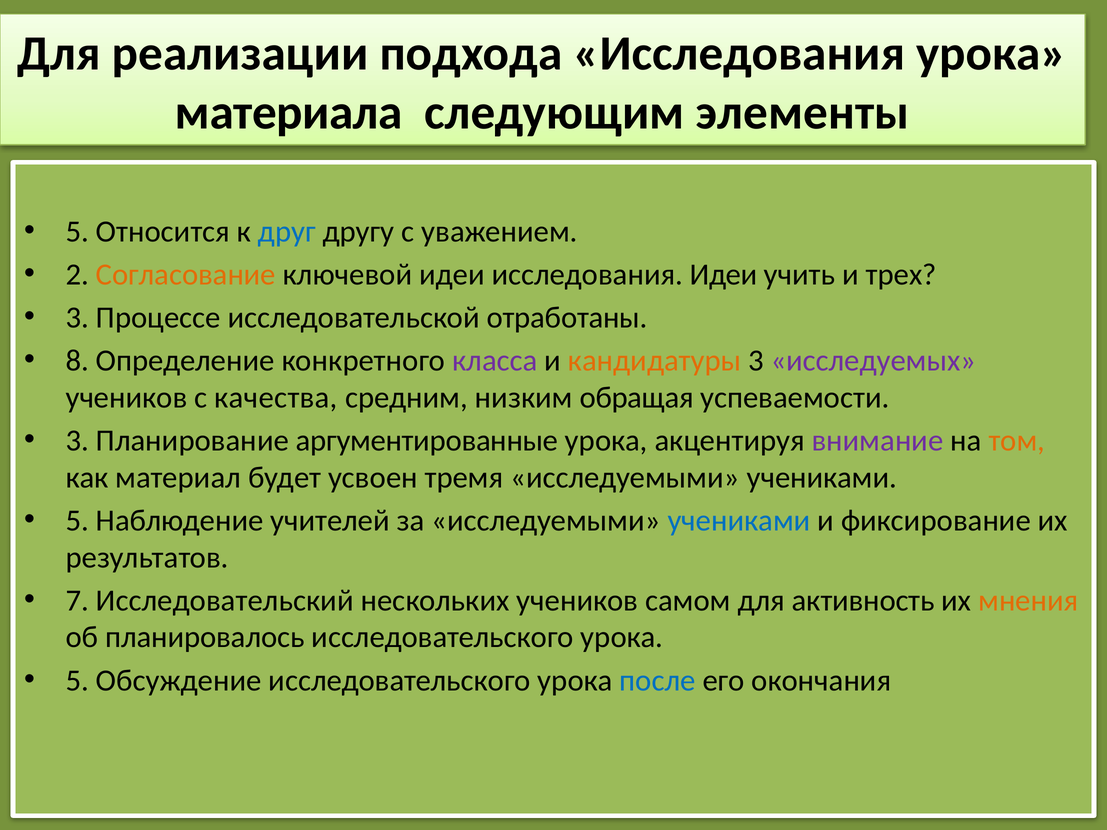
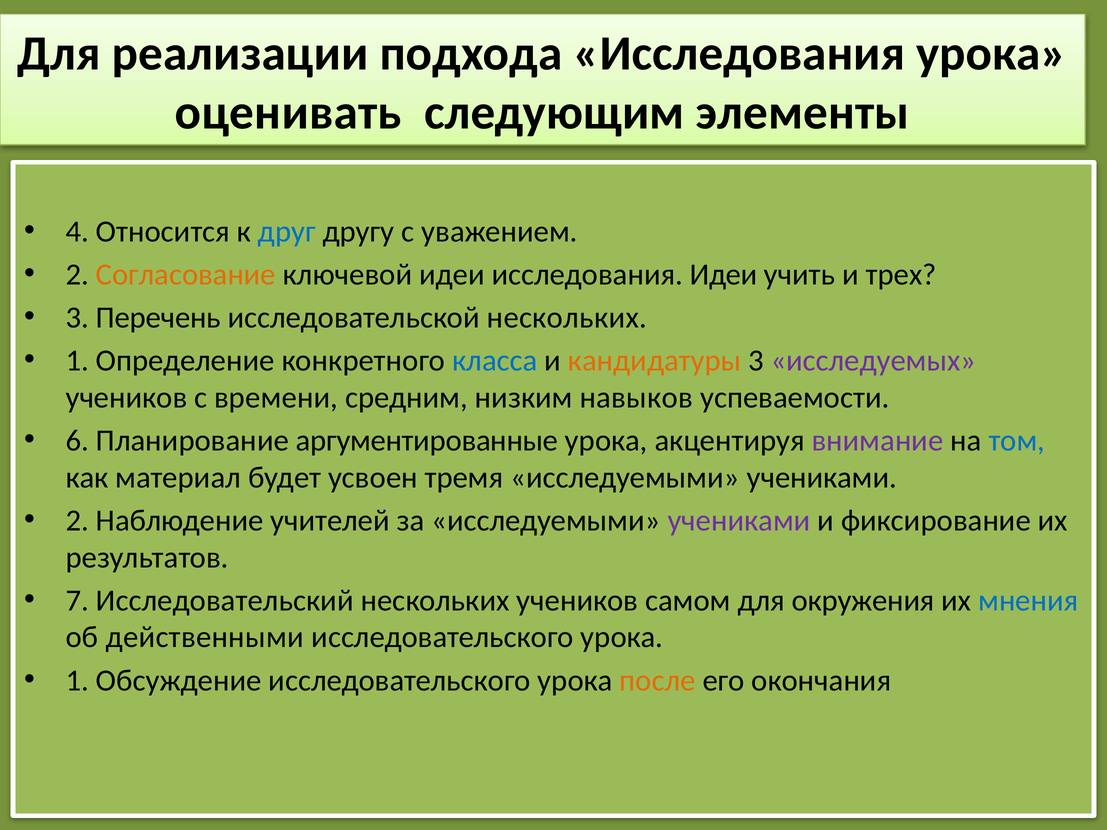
материала: материала -> оценивать (288, 112)
5: 5 -> 4 (77, 232)
Процессе: Процессе -> Перечень (158, 318)
исследовательской отработаны: отработаны -> нескольких (567, 318)
8: 8 -> 1 (77, 361)
класса colour: purple -> blue (495, 361)
качества: качества -> времени (276, 398)
обращая: обращая -> навыков (636, 398)
3: 3 -> 6 (77, 441)
том colour: orange -> blue (1017, 441)
5: 5 -> 2 (77, 521)
учениками colour: blue -> purple (739, 521)
активность: активность -> окружения (863, 601)
мнения colour: orange -> blue (1028, 601)
планировалось: планировалось -> действенными (205, 638)
5: 5 -> 1 (77, 681)
после colour: blue -> orange (658, 681)
